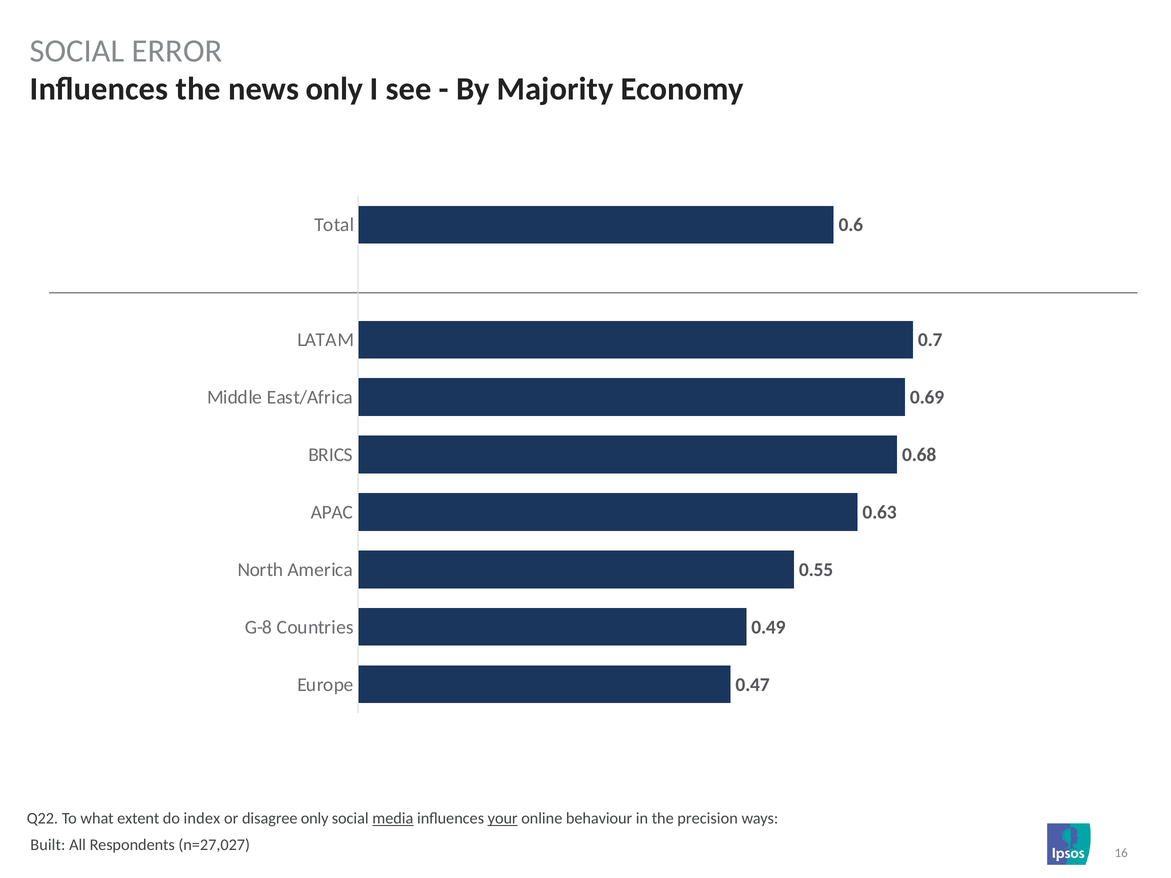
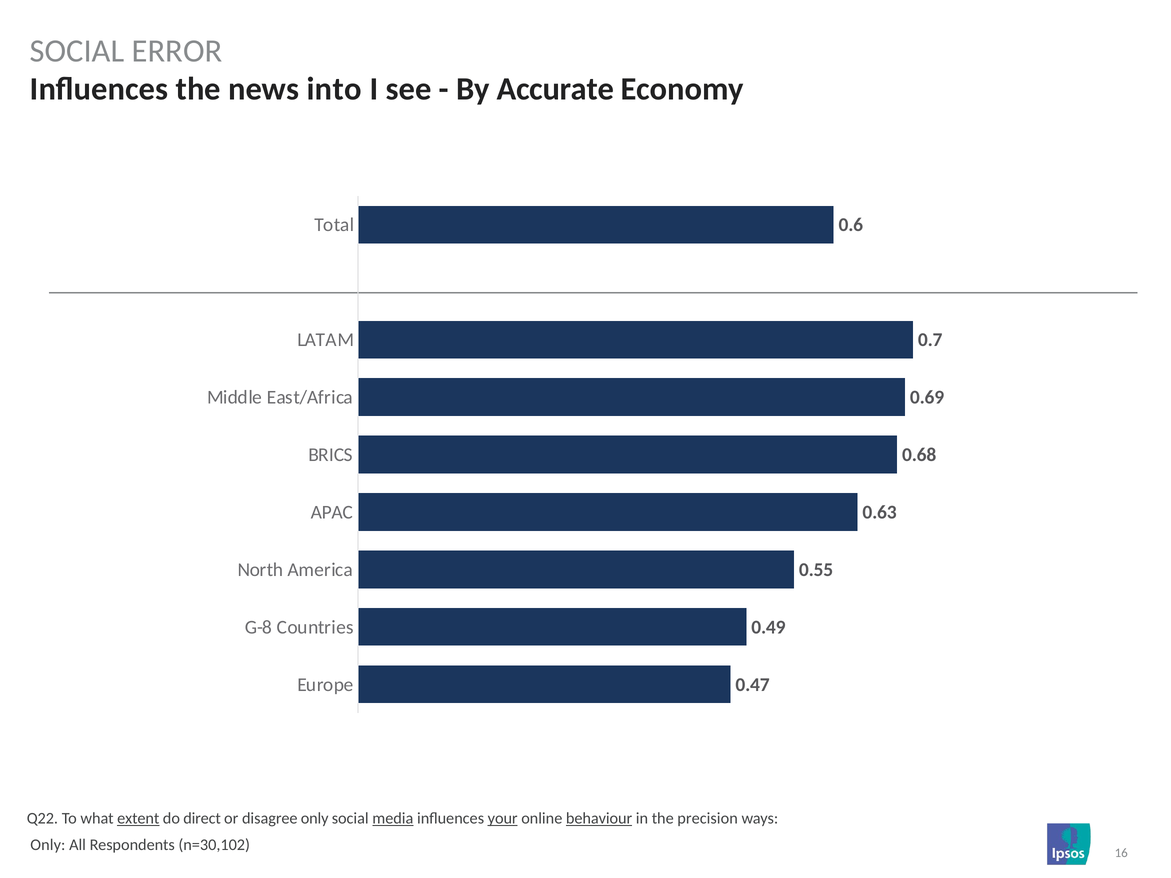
news only: only -> into (334, 89)
Majority: Majority -> Accurate (555, 89)
extent underline: none -> present (138, 819)
index: index -> direct (202, 819)
behaviour underline: none -> present (599, 819)
Built: Built -> Only (48, 845)
n=27,027: n=27,027 -> n=30,102 (214, 845)
